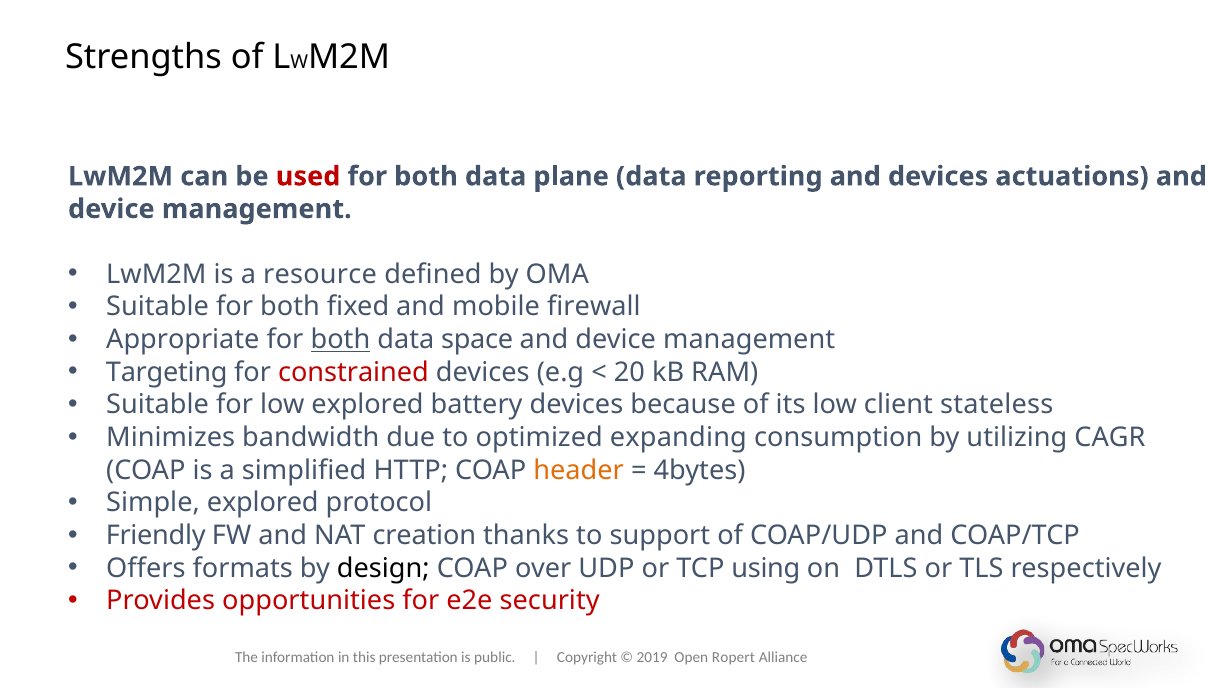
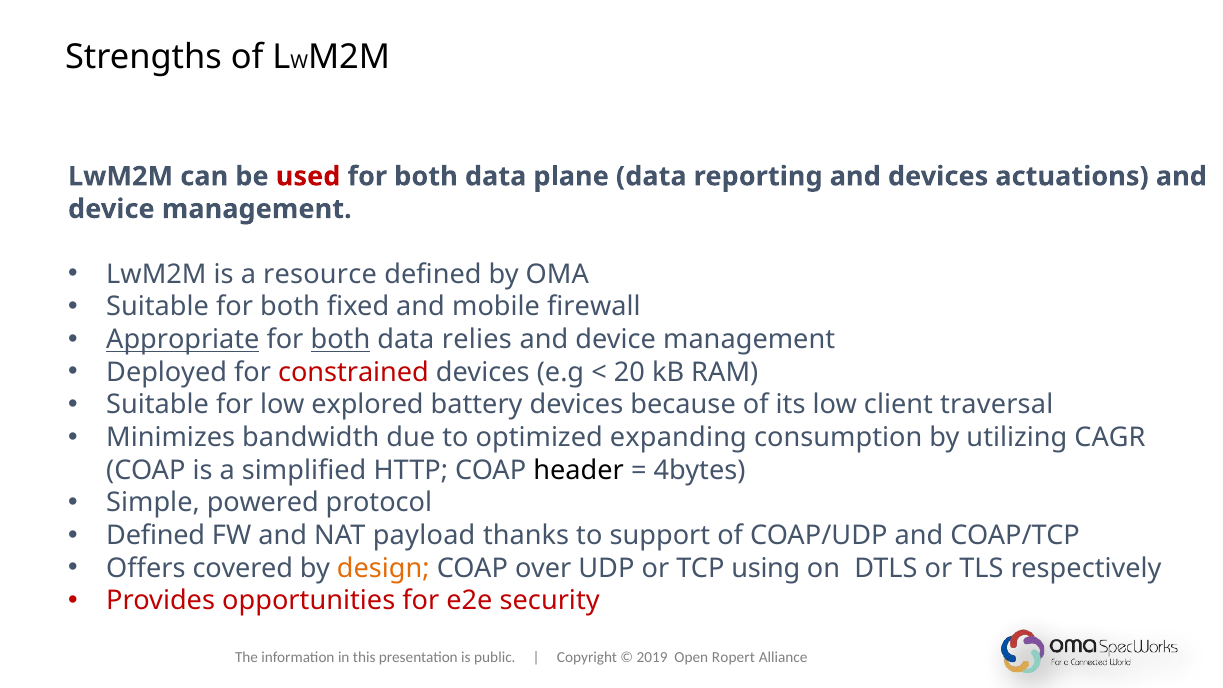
Appropriate underline: none -> present (183, 340)
space: space -> relies (477, 340)
Targeting: Targeting -> Deployed (167, 372)
stateless: stateless -> traversal (997, 405)
header colour: orange -> black (579, 470)
Simple explored: explored -> powered (263, 503)
Friendly: Friendly -> Defined (156, 536)
creation: creation -> payload (424, 536)
formats: formats -> covered (243, 568)
design colour: black -> orange (383, 568)
